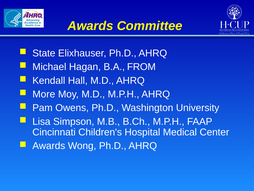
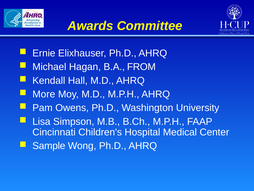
State: State -> Ernie (44, 53)
Awards: Awards -> Sample (49, 146)
